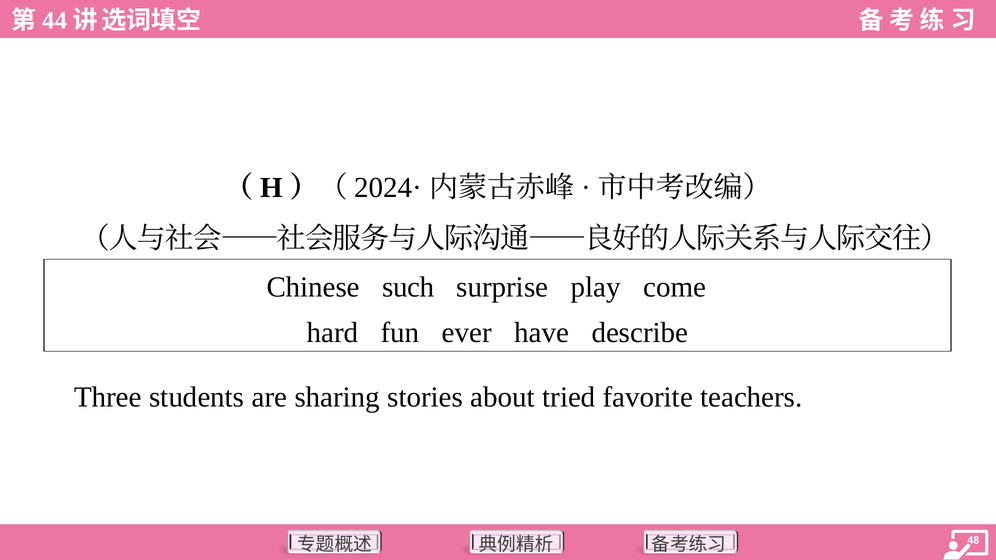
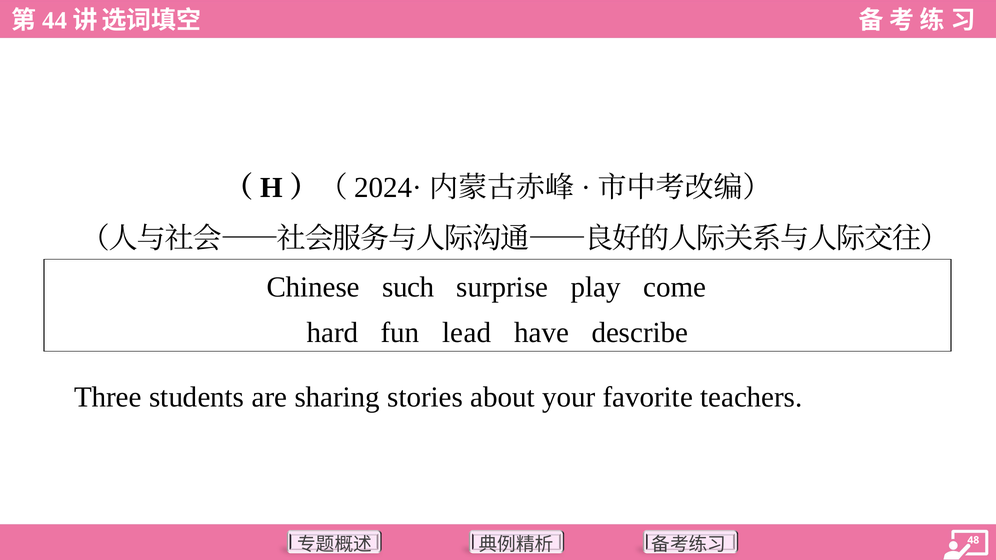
ever: ever -> lead (467, 333)
tried: tried -> your (569, 398)
